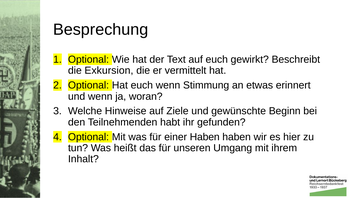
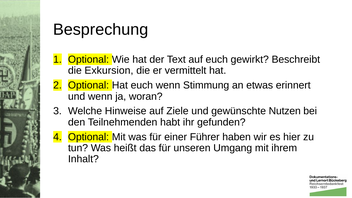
Beginn: Beginn -> Nutzen (285, 111)
einer Haben: Haben -> Führer (205, 137)
